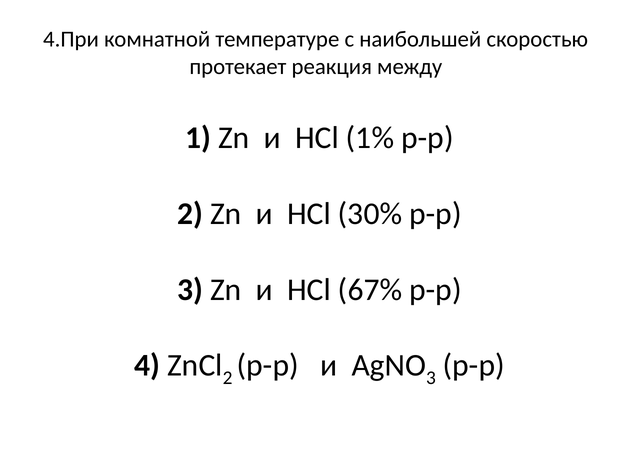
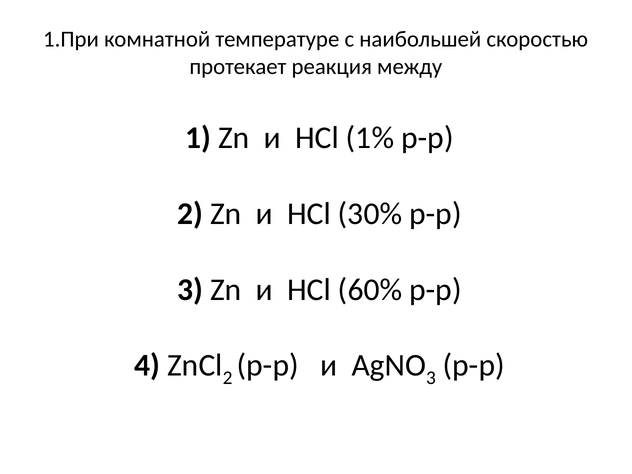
4.При: 4.При -> 1.При (71, 39)
67%: 67% -> 60% (370, 290)
